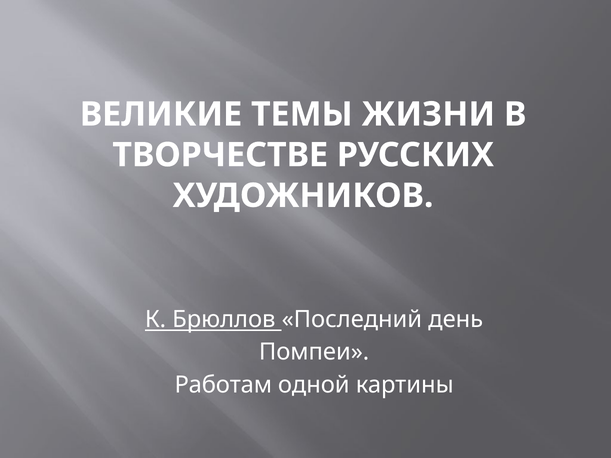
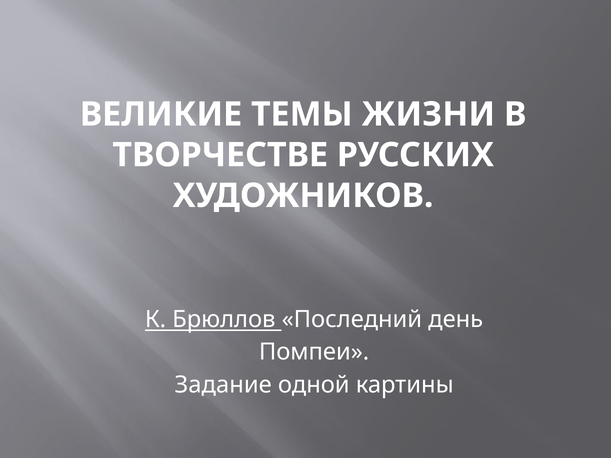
Работам: Работам -> Задание (223, 385)
